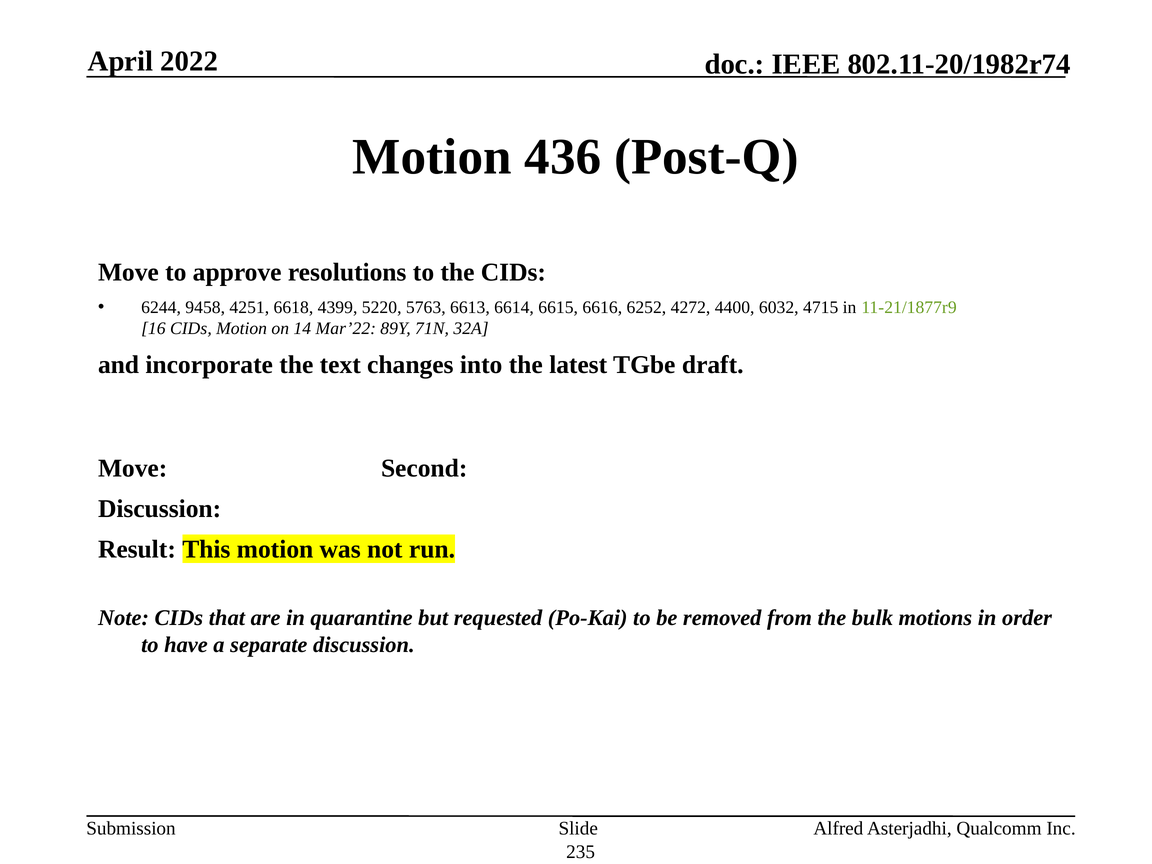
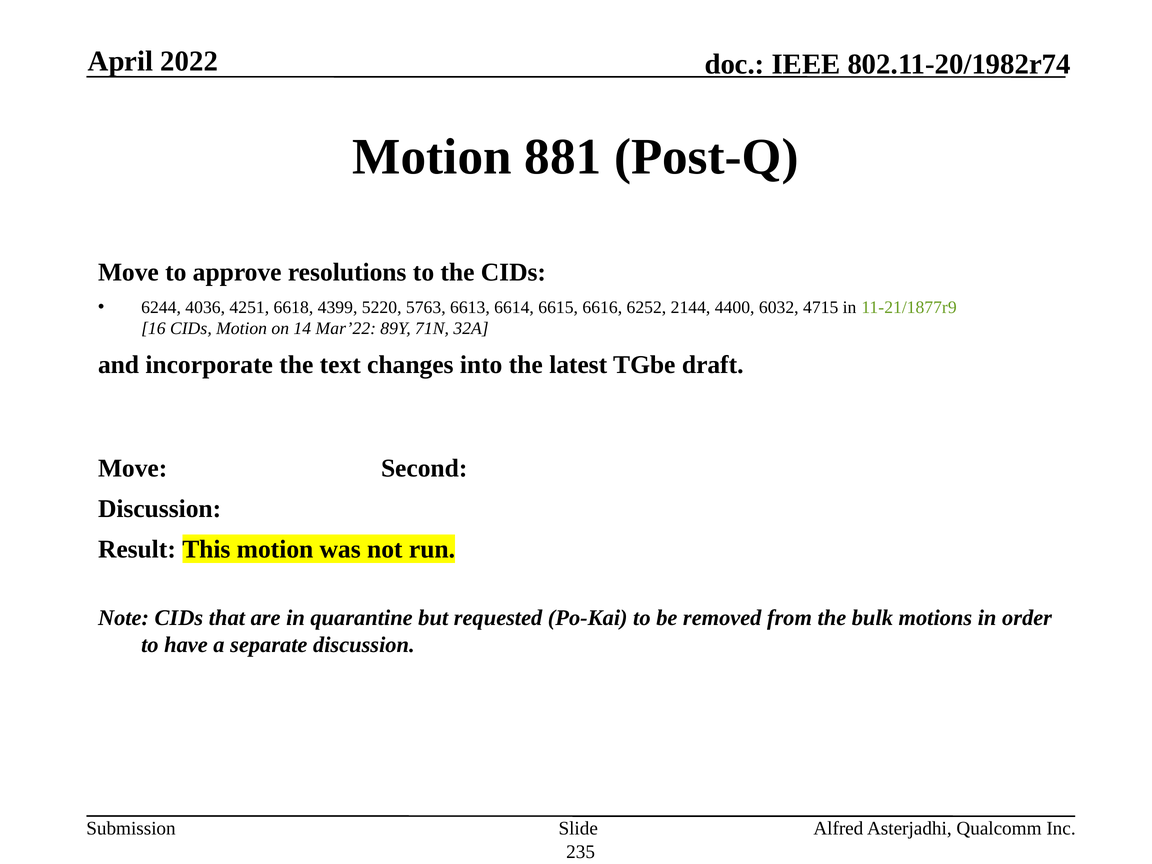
436: 436 -> 881 (563, 157)
9458: 9458 -> 4036 (205, 308)
4272: 4272 -> 2144 (691, 308)
